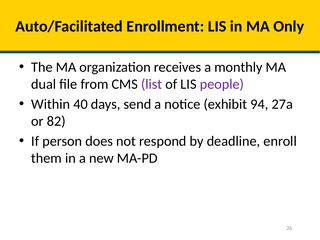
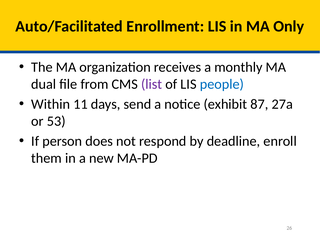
people colour: purple -> blue (222, 84)
40: 40 -> 11 (81, 104)
94: 94 -> 87 (259, 104)
82: 82 -> 53 (56, 121)
